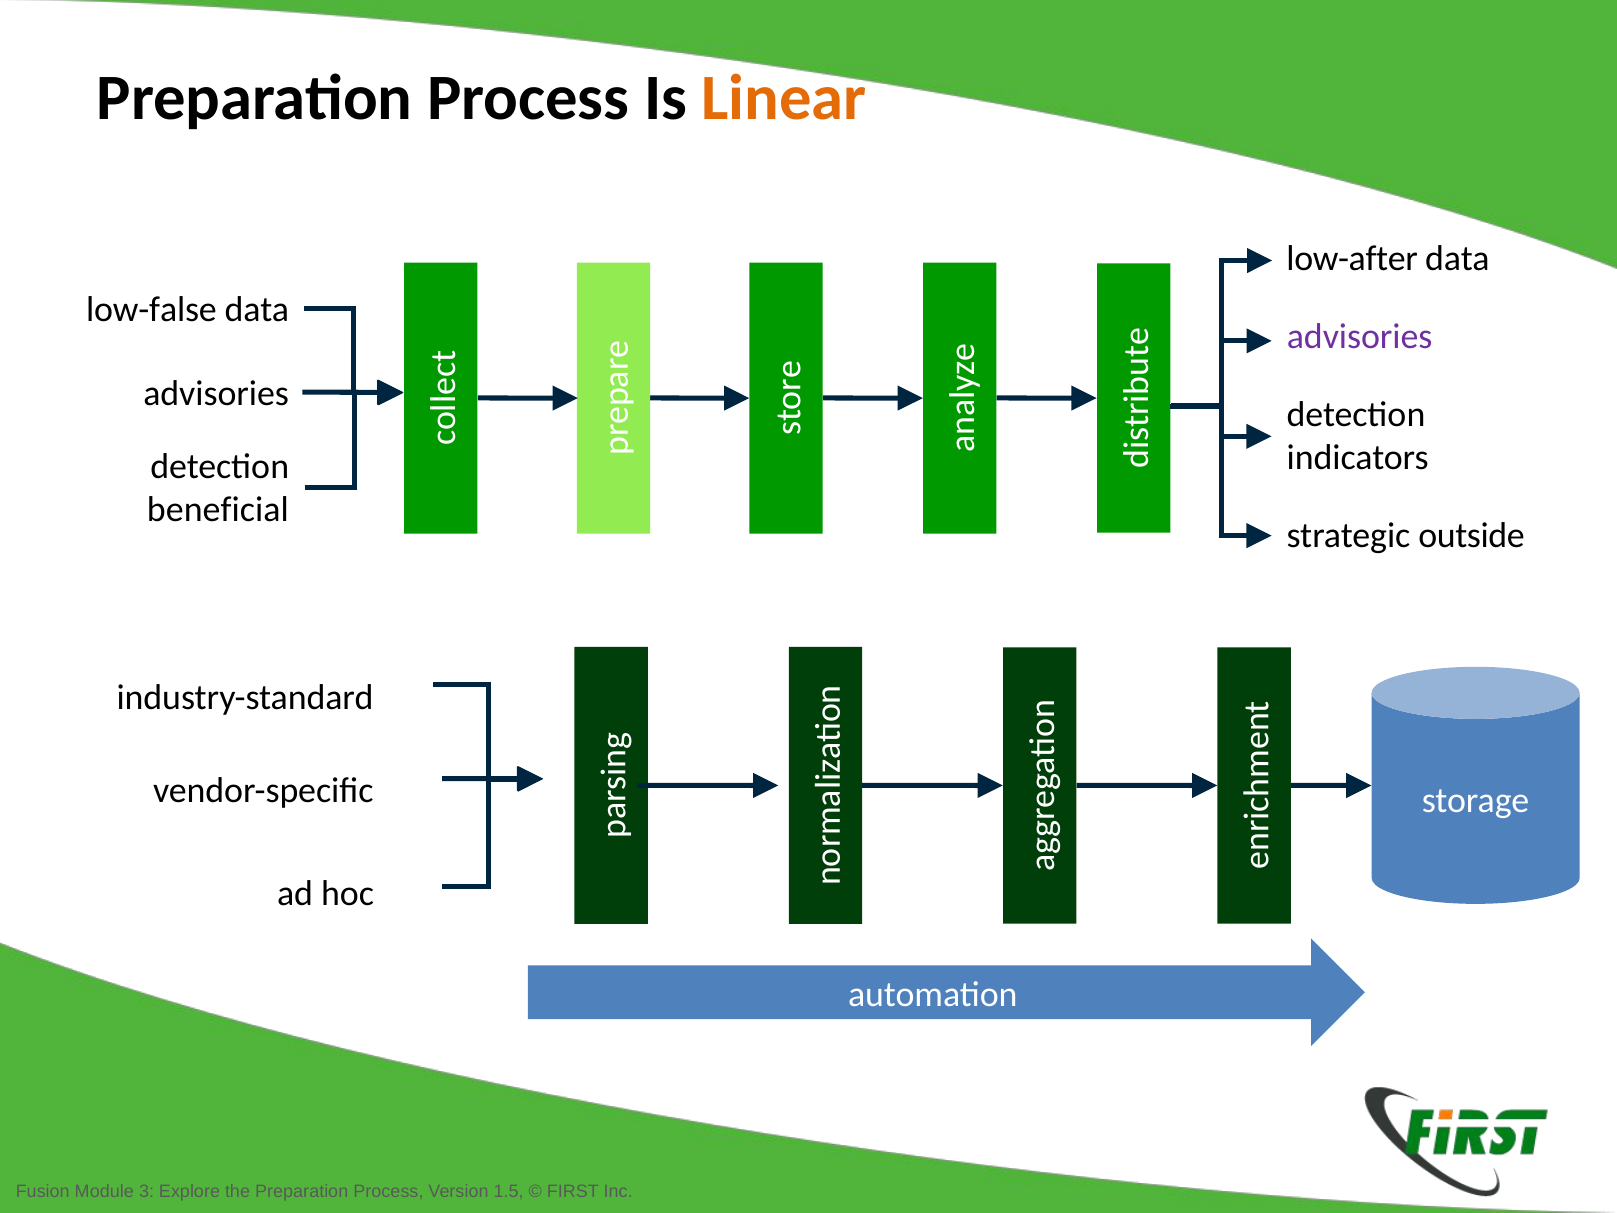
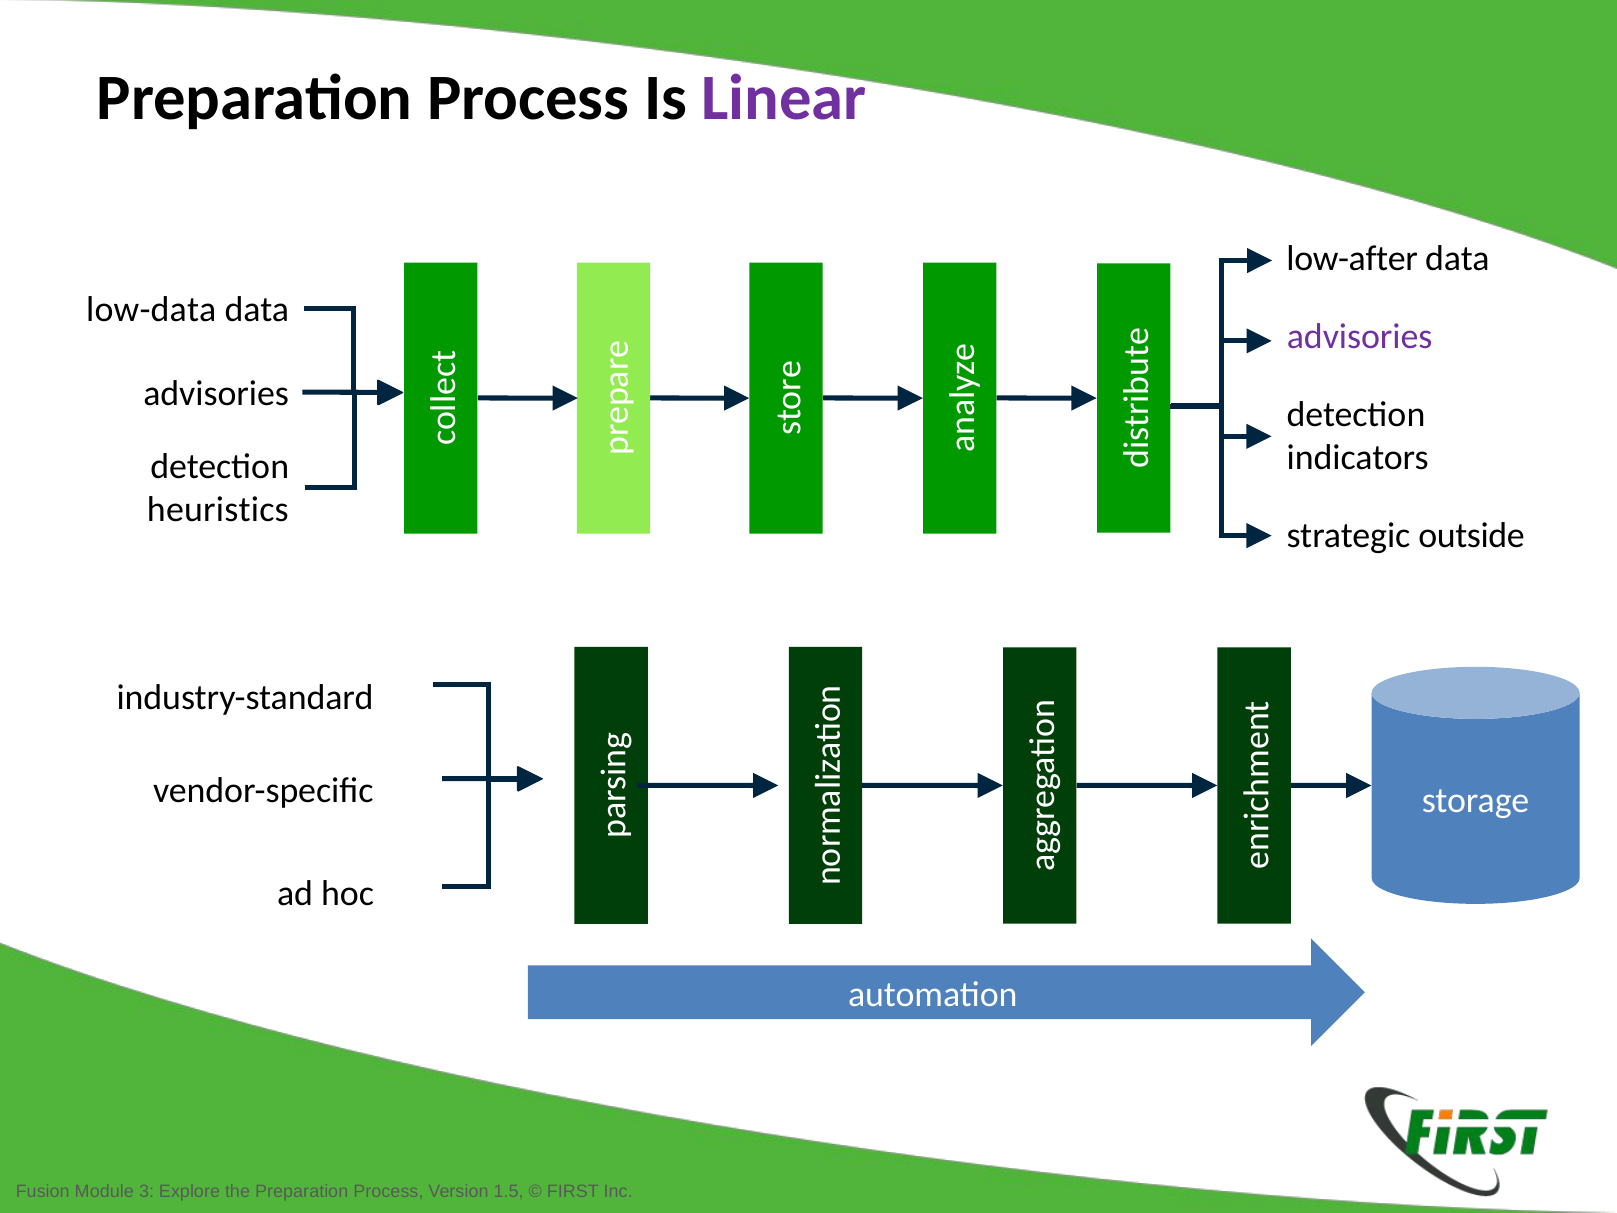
Linear colour: orange -> purple (784, 98)
low-false: low-false -> low-data (151, 310)
beneficial: beneficial -> heuristics (218, 510)
